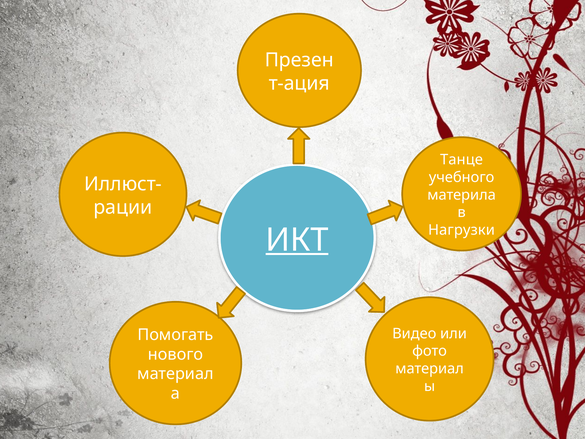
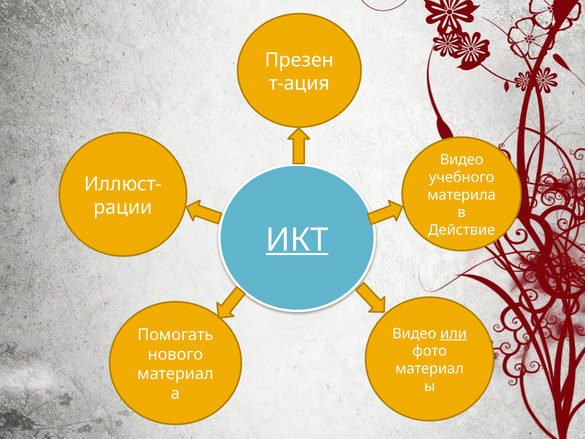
Танце: Танце -> Видео (462, 160)
Нагрузки: Нагрузки -> Действие (462, 230)
или underline: none -> present (454, 333)
